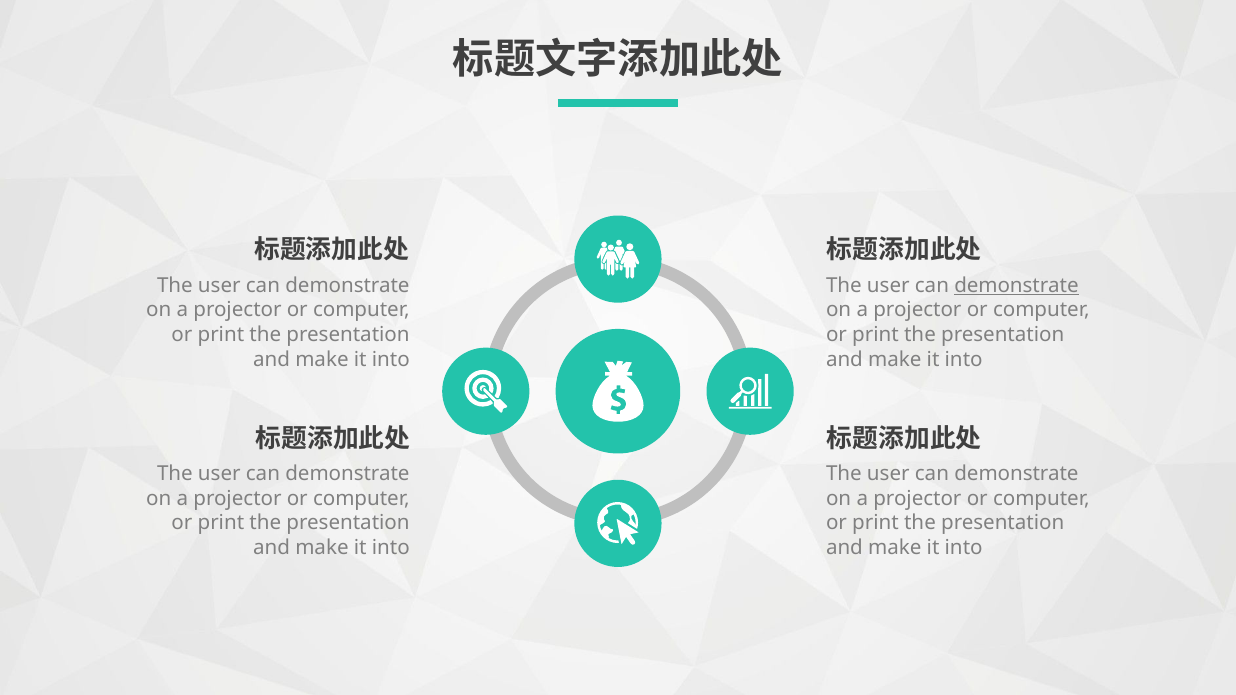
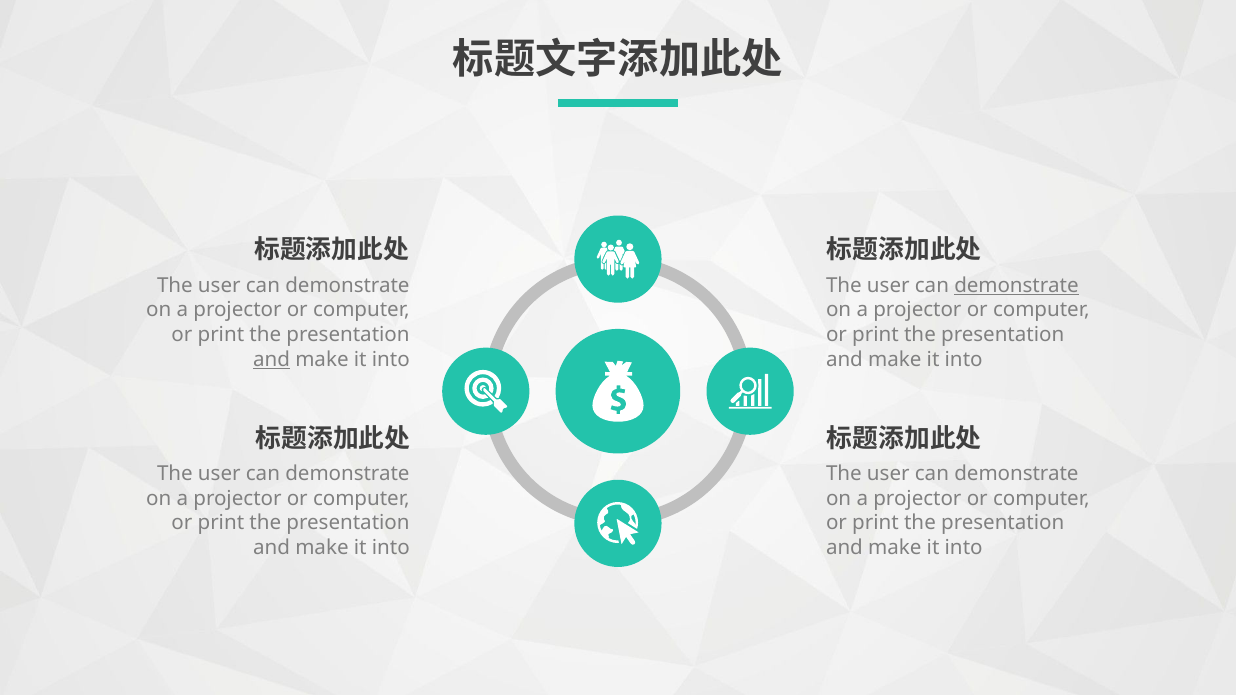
and underline: none -> present (272, 360)
